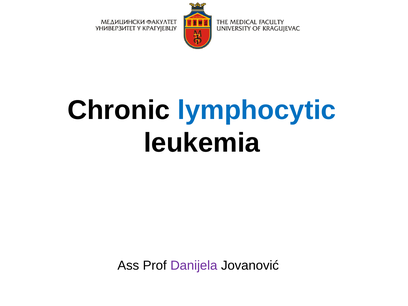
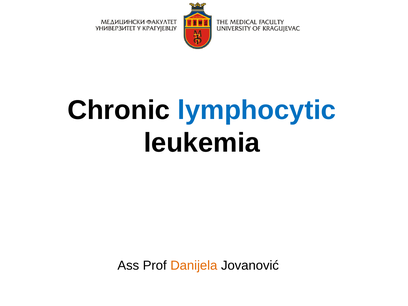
Danijela colour: purple -> orange (194, 266)
